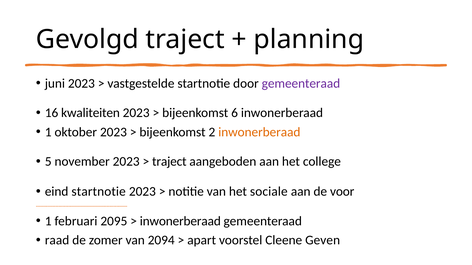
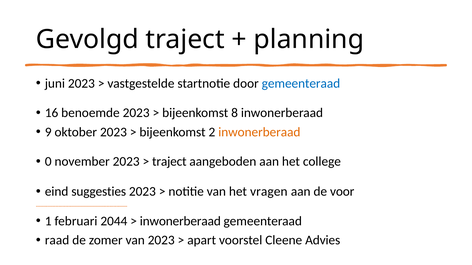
gemeenteraad colour: purple -> blue (301, 84)
kwaliteiten: kwaliteiten -> benoemde (90, 113)
6: 6 -> 8 (235, 113)
1: 1 -> 9 (48, 132)
5: 5 -> 0 (48, 162)
eind startnotie: startnotie -> suggesties (99, 192)
sociale: sociale -> vragen (269, 192)
2095: 2095 -> 2044 (114, 221)
van 2094: 2094 -> 2023 (161, 241)
Geven: Geven -> Advies (323, 241)
